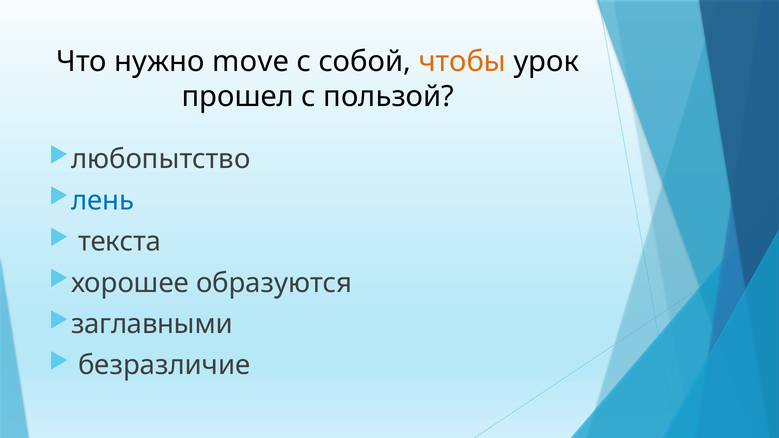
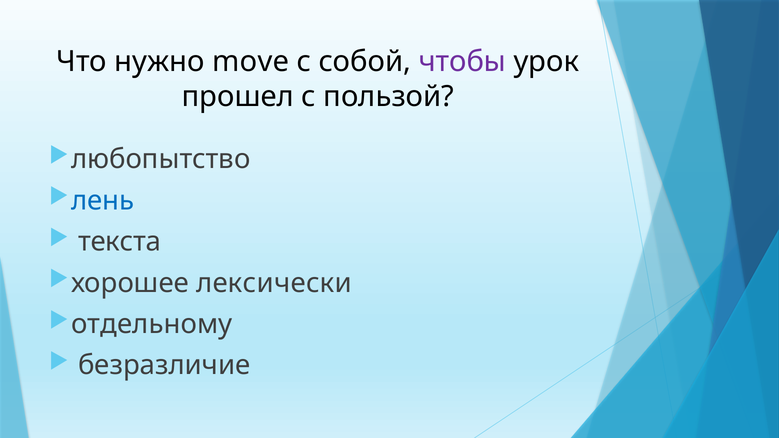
чтобы colour: orange -> purple (462, 61)
образуются: образуются -> лексически (274, 283)
заглавными: заглавными -> отдельному (152, 324)
